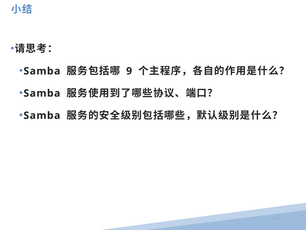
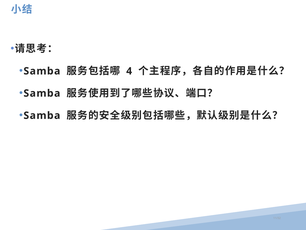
9: 9 -> 4 (129, 71)
